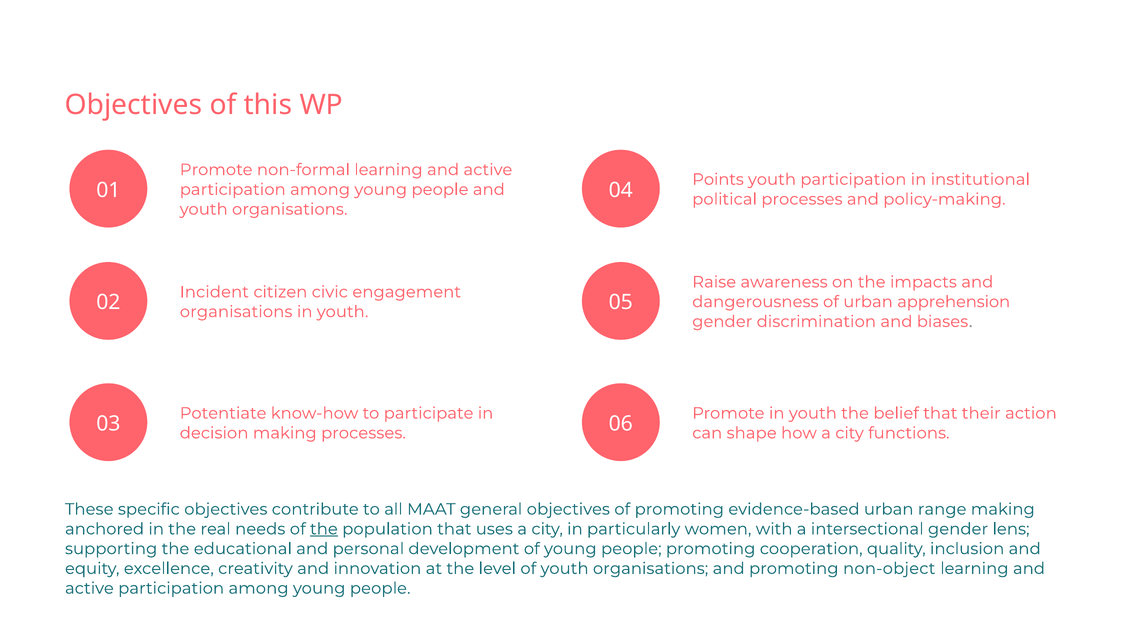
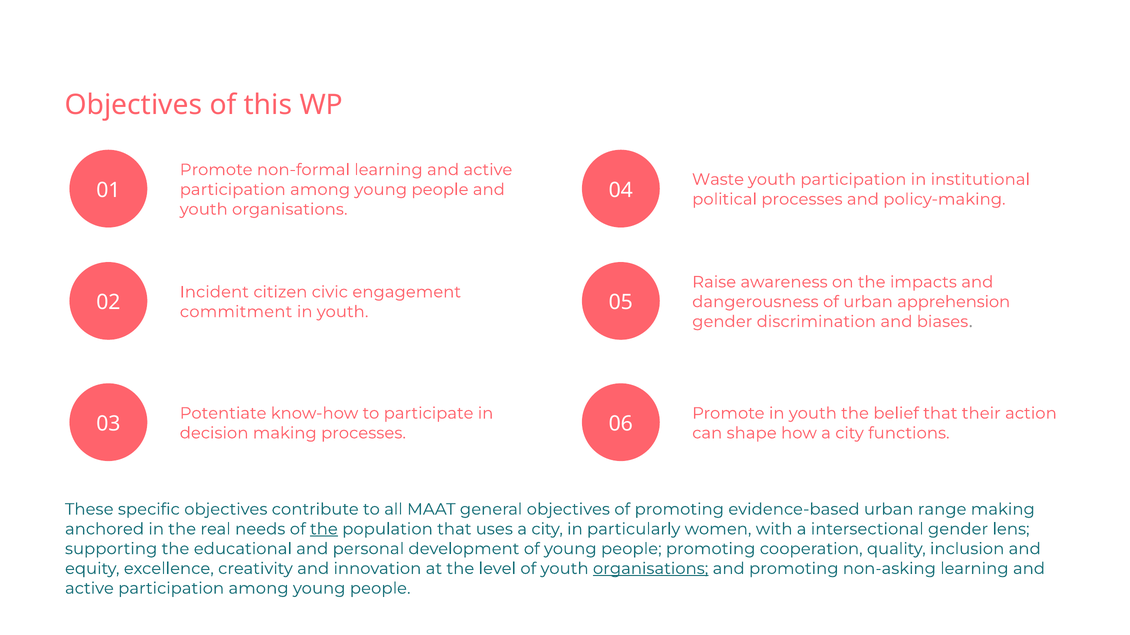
Points: Points -> Waste (718, 180)
organisations: organisations -> commitment (236, 312)
organisations underline: none -> present (651, 569)
non-object: non-object -> non-asking (889, 569)
